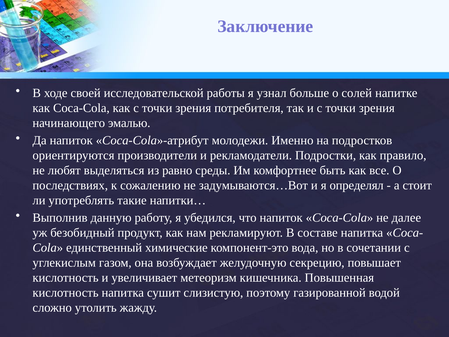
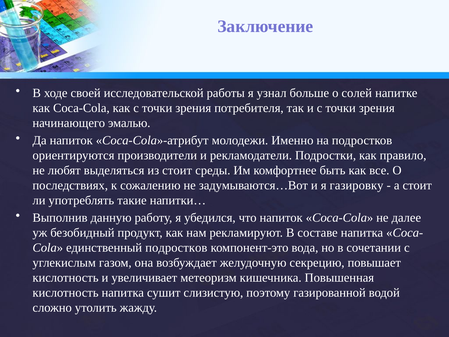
из равно: равно -> стоит (177, 170)
определял: определял -> газировку (357, 185)
единственный химические: химические -> подростков (176, 248)
